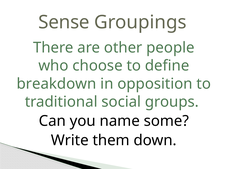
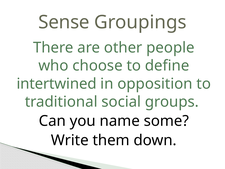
breakdown: breakdown -> intertwined (57, 84)
